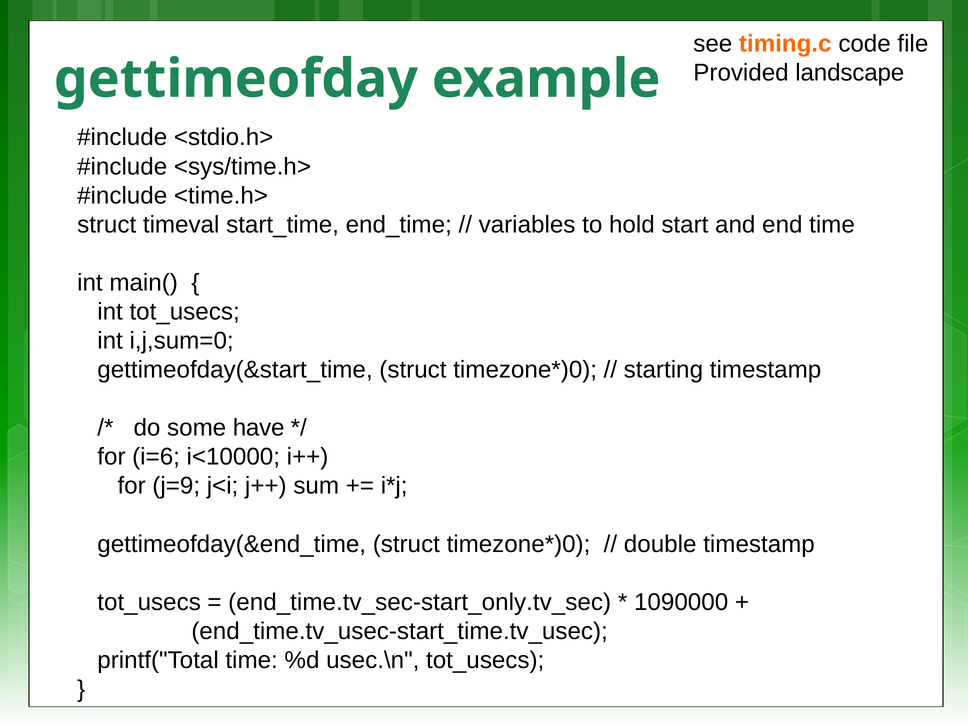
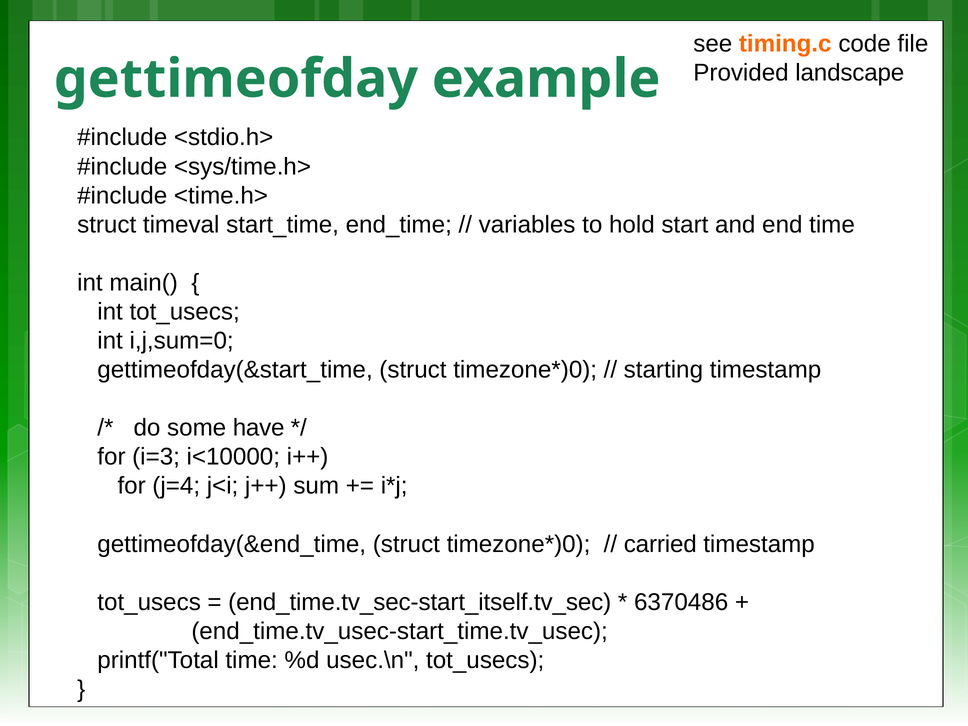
i=6: i=6 -> i=3 (156, 457)
j=9: j=9 -> j=4 (176, 486)
double: double -> carried (660, 544)
end_time.tv_sec-start_only.tv_sec: end_time.tv_sec-start_only.tv_sec -> end_time.tv_sec-start_itself.tv_sec (420, 602)
1090000: 1090000 -> 6370486 (681, 602)
